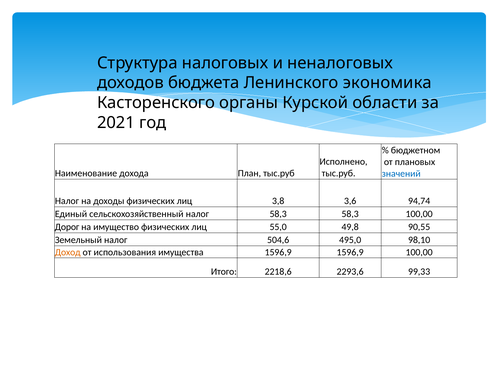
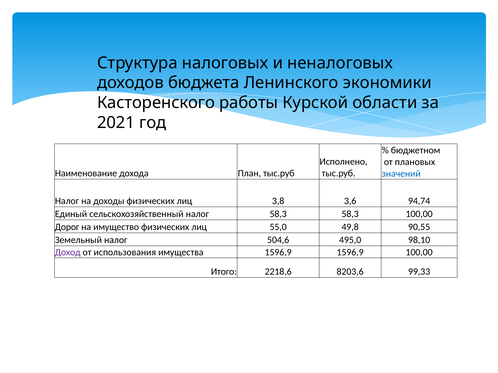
экономика: экономика -> экономики (387, 83)
органы: органы -> работы (249, 103)
Доход colour: orange -> purple (68, 253)
2293,6: 2293,6 -> 8203,6 (350, 272)
